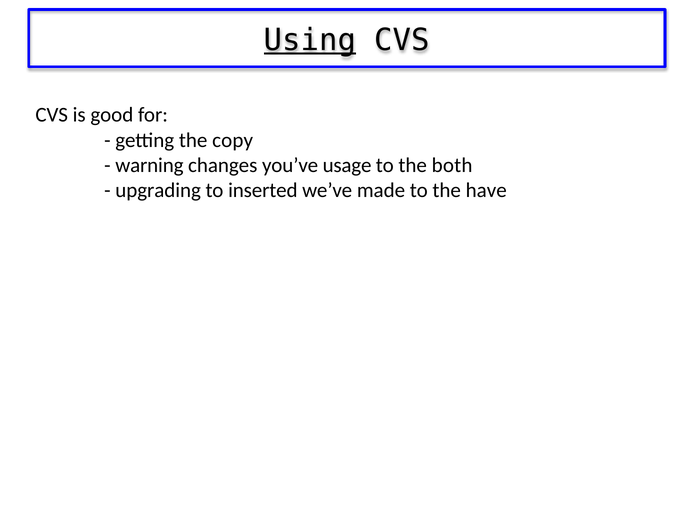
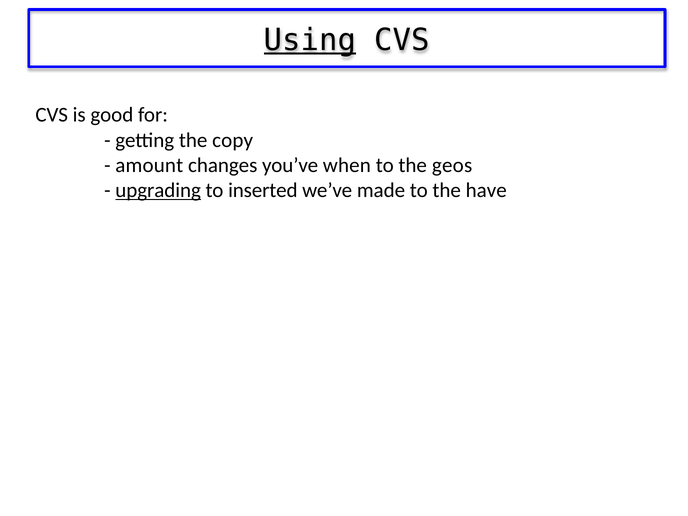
warning: warning -> amount (149, 165)
usage: usage -> when (347, 165)
both: both -> geos (452, 165)
upgrading underline: none -> present (158, 191)
